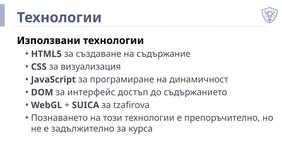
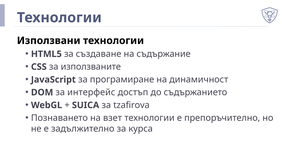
визуализация: визуализация -> използваните (91, 67)
този: този -> взет (112, 118)
